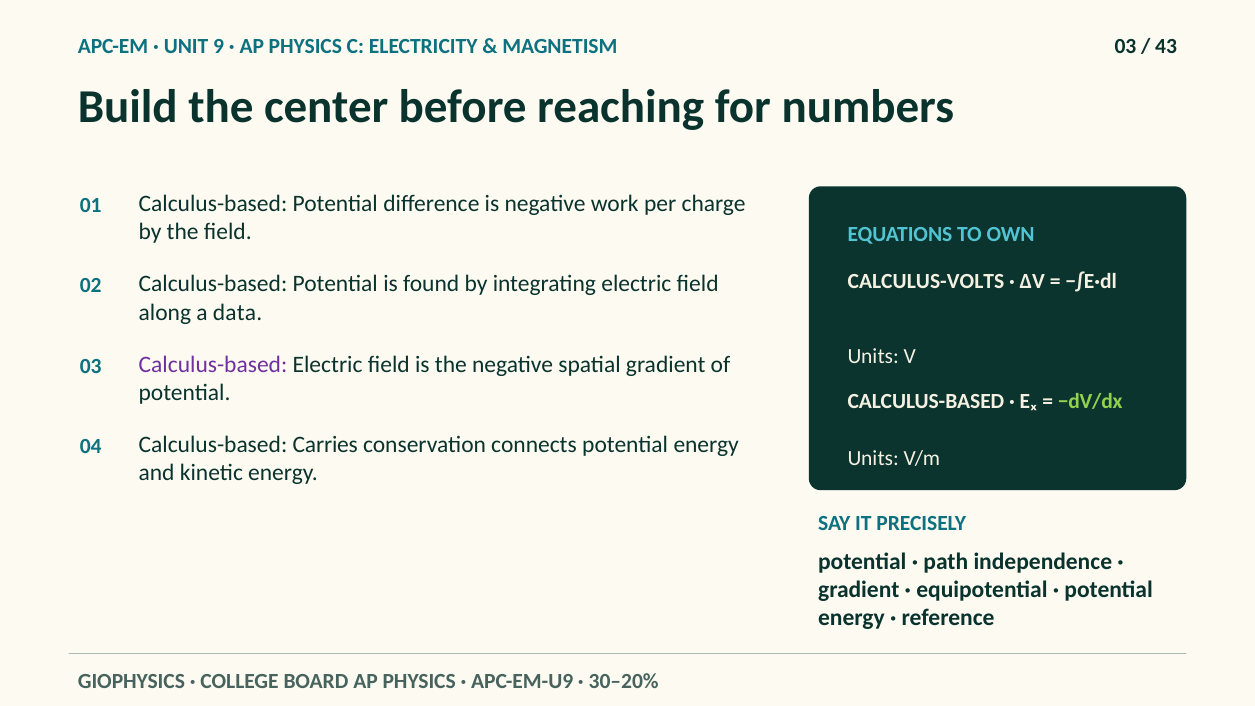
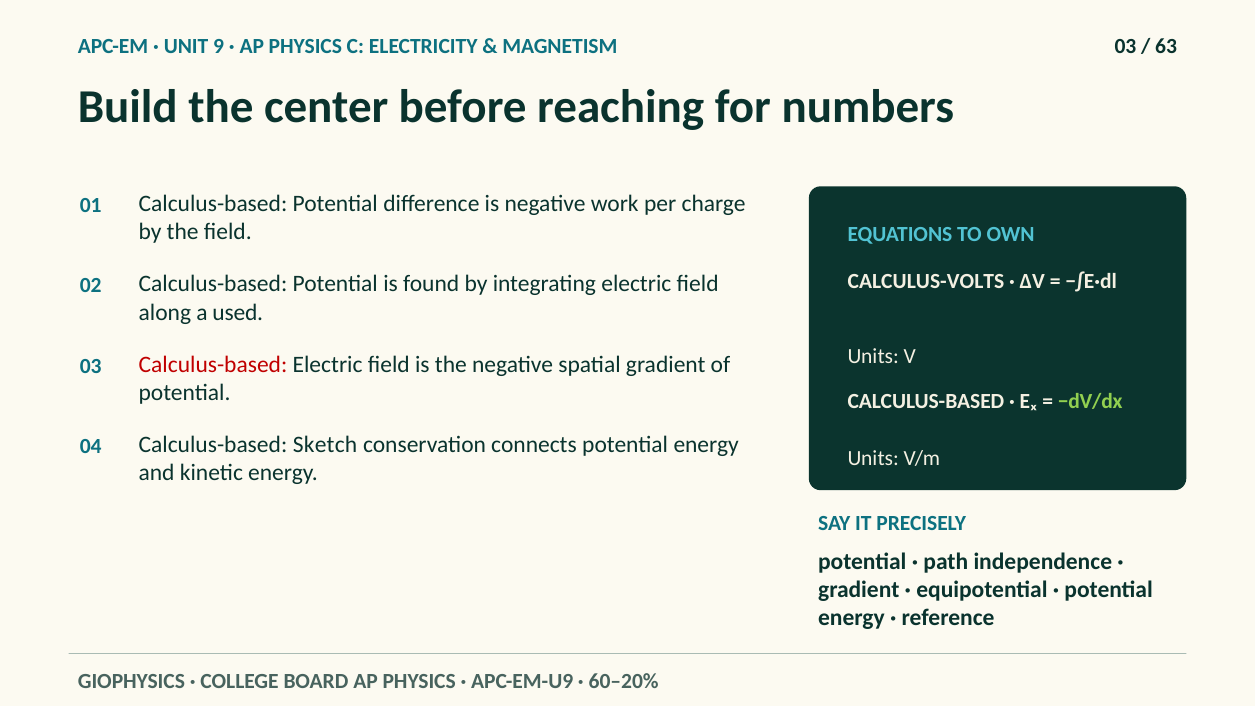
43: 43 -> 63 (1166, 47)
data: data -> used (238, 312)
Calculus-based colour: purple -> red (213, 365)
Carries: Carries -> Sketch (325, 445)
30–20%: 30–20% -> 60–20% (624, 681)
